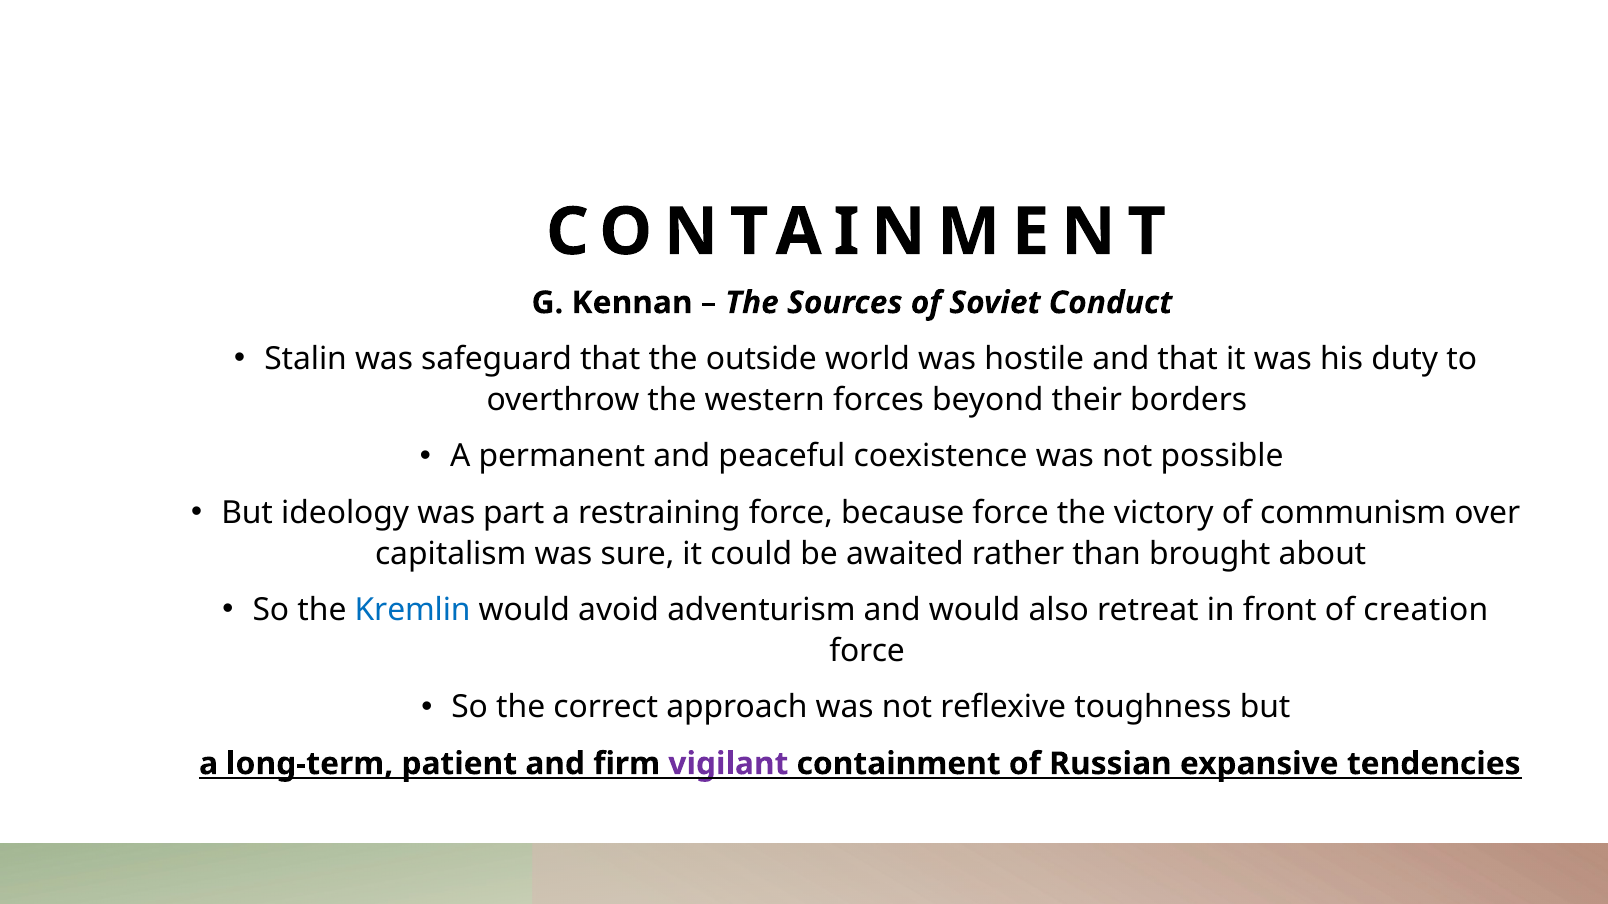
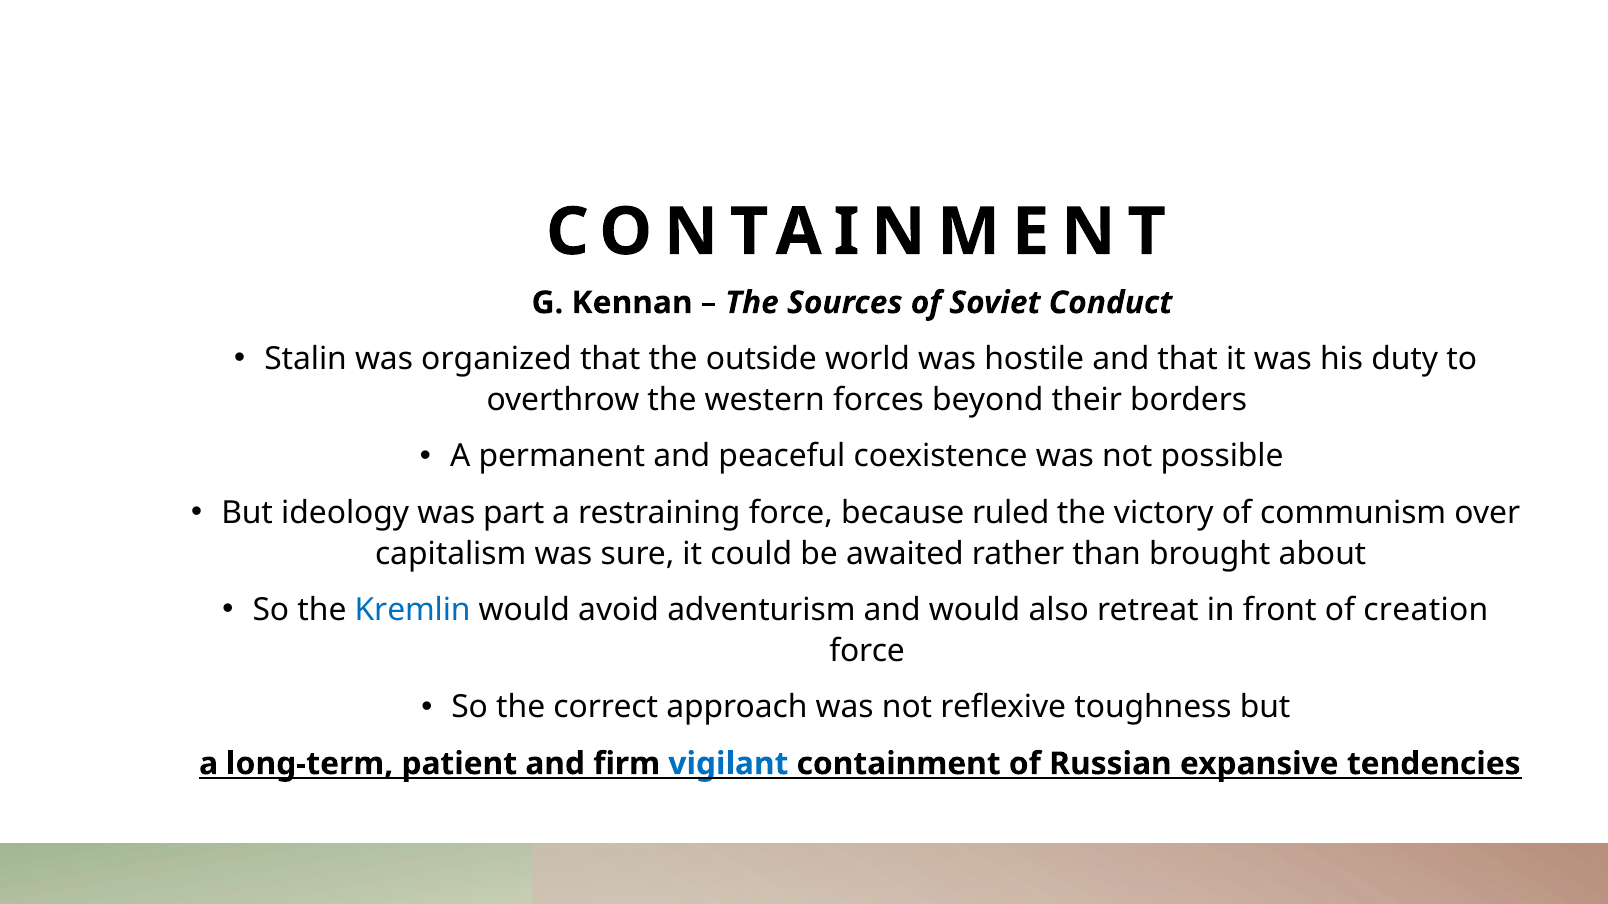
safeguard: safeguard -> organized (496, 359)
because force: force -> ruled (1011, 513)
vigilant colour: purple -> blue (728, 764)
